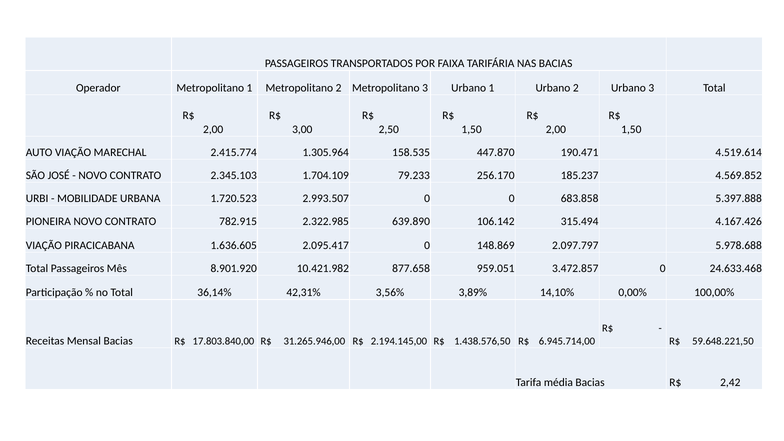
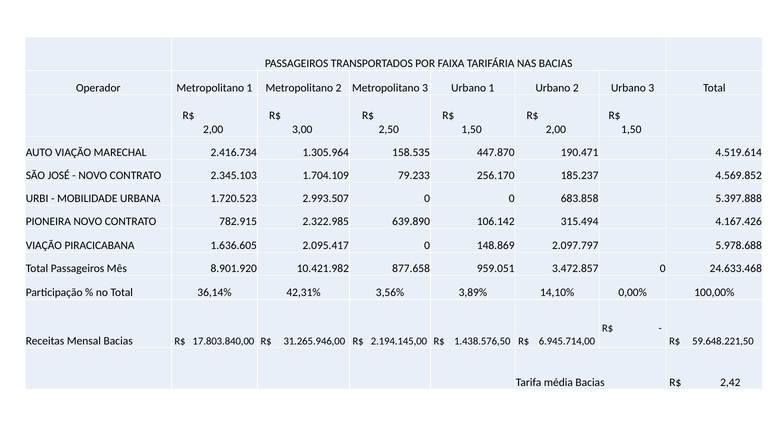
2.415.774: 2.415.774 -> 2.416.734 (234, 152)
